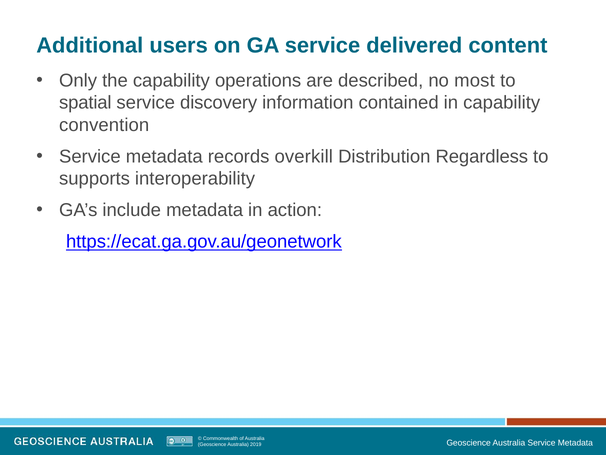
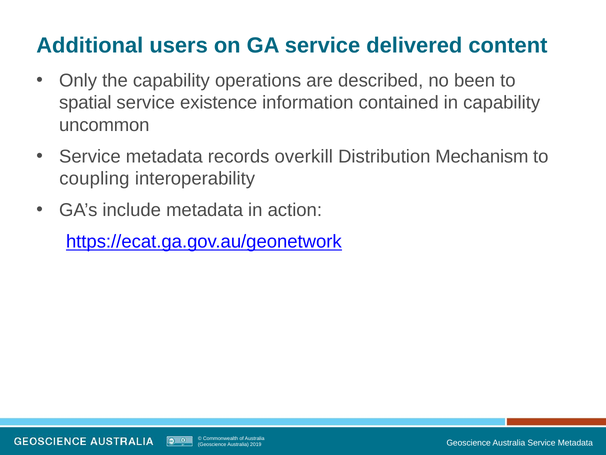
most: most -> been (475, 80)
discovery: discovery -> existence (219, 103)
convention: convention -> uncommon (104, 125)
Regardless: Regardless -> Mechanism (482, 156)
supports: supports -> coupling (94, 179)
